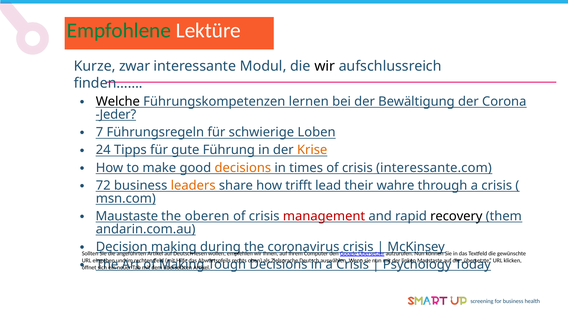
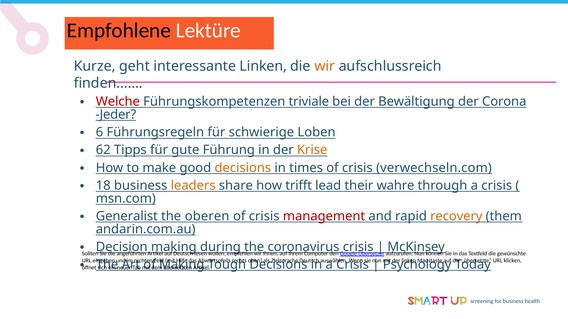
Empfohlene colour: green -> black (119, 31)
zwar: zwar -> geht (135, 66)
interessante Modul: Modul -> Linken (263, 66)
wir colour: black -> orange (325, 66)
Welche colour: black -> red (118, 102)
lernen: lernen -> triviale (309, 102)
7: 7 -> 6 (100, 133)
24: 24 -> 62 (103, 150)
interessante.com: interessante.com -> verwechseln.com (434, 168)
72: 72 -> 18 (103, 186)
Maustaste: Maustaste -> Generalist (127, 217)
recovery colour: black -> orange (456, 217)
